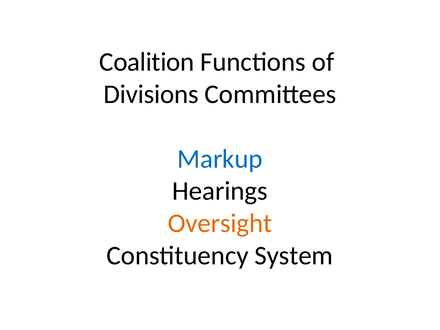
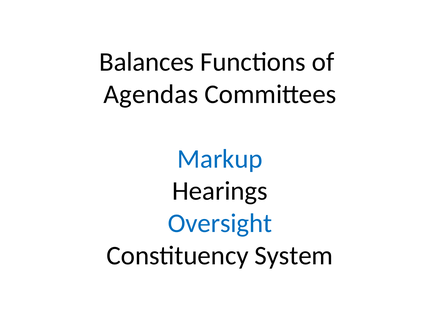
Coalition: Coalition -> Balances (147, 62)
Divisions: Divisions -> Agendas (151, 94)
Oversight colour: orange -> blue (220, 223)
